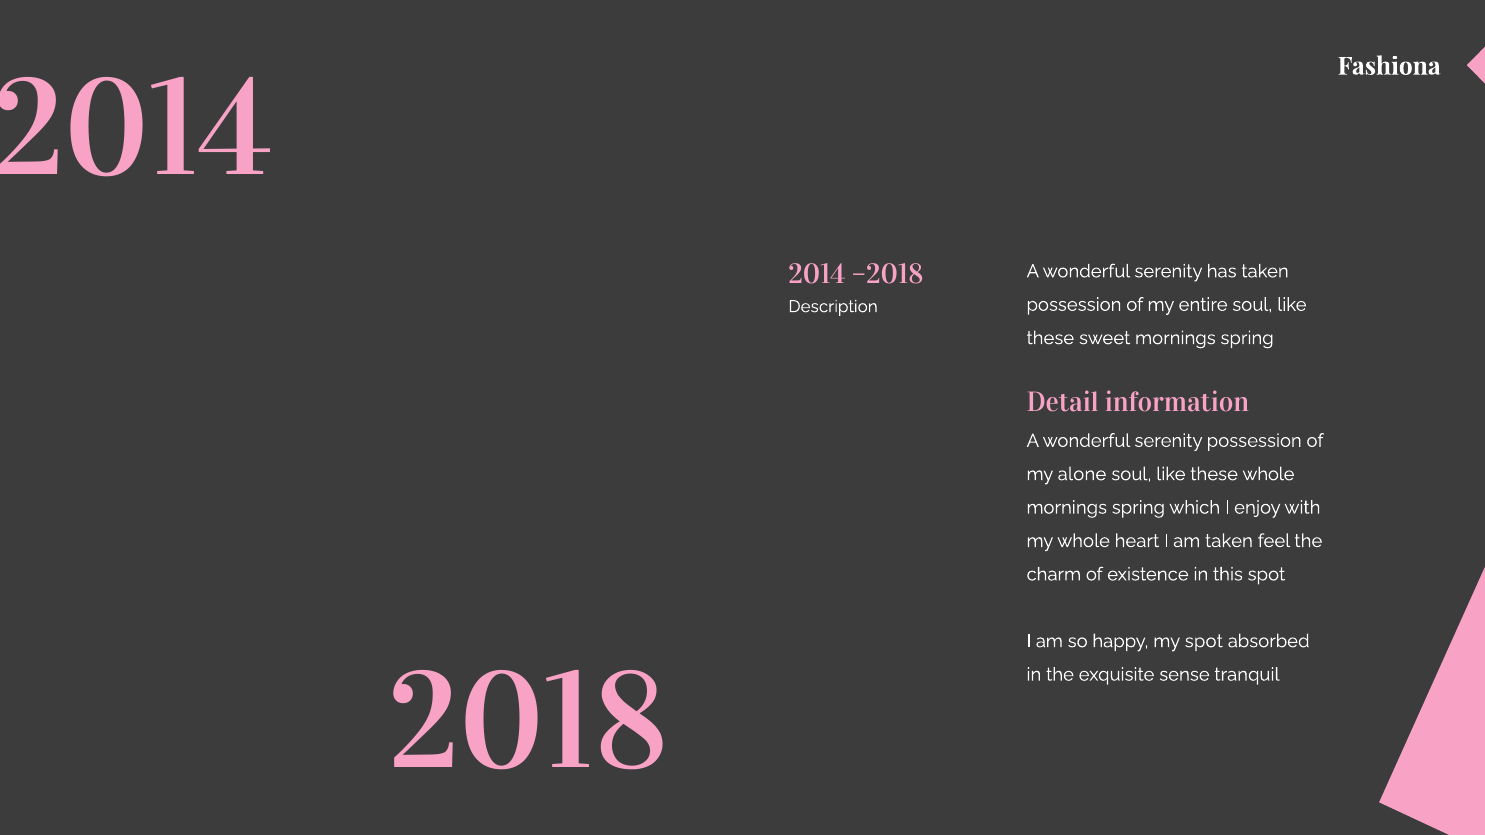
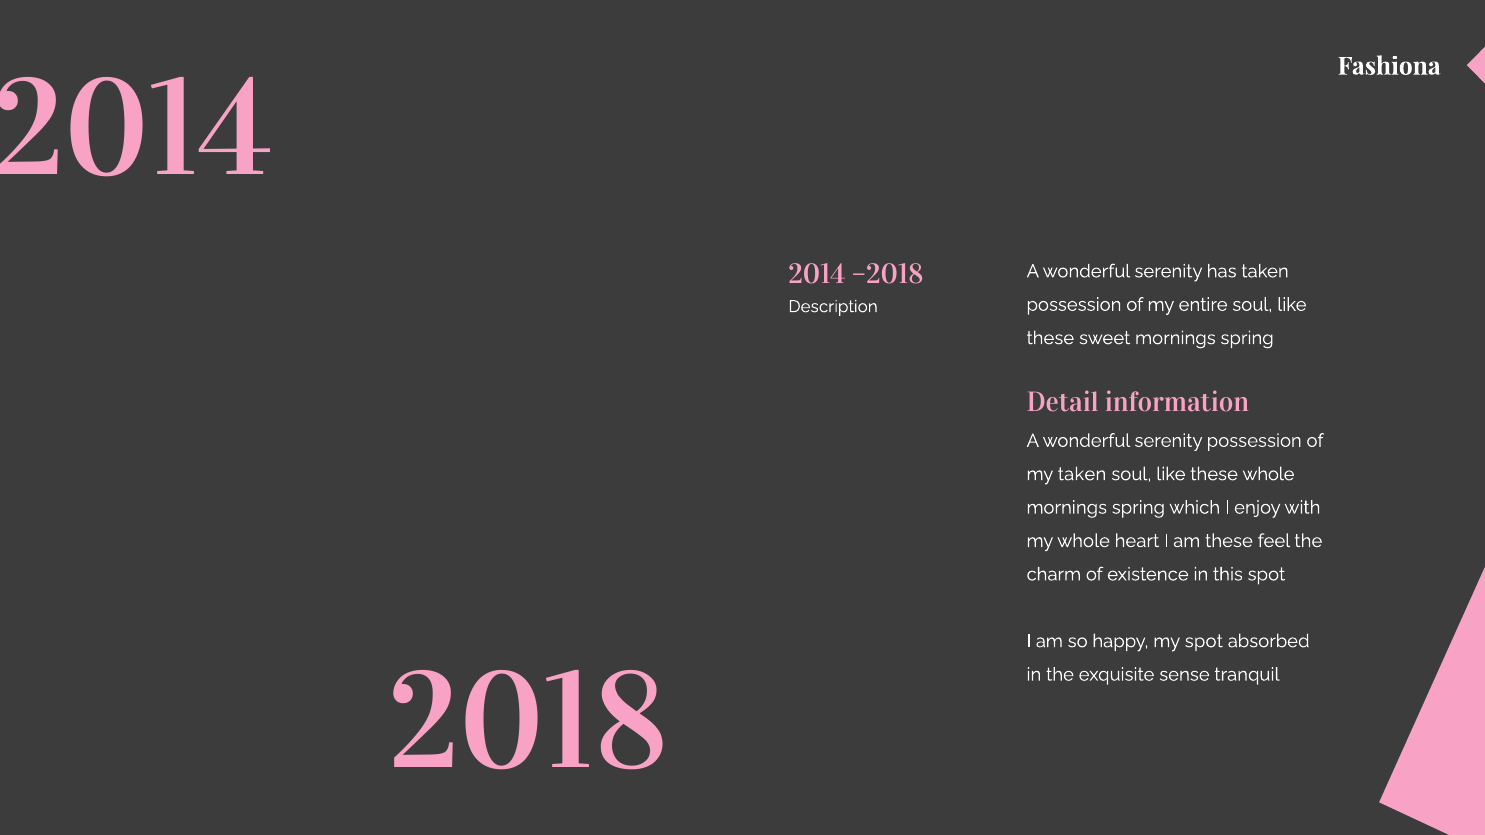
my alone: alone -> taken (1082, 474)
am taken: taken -> these (1229, 541)
